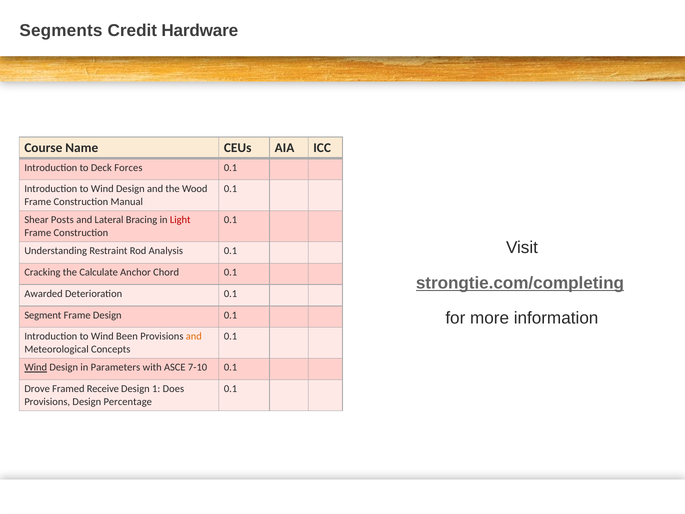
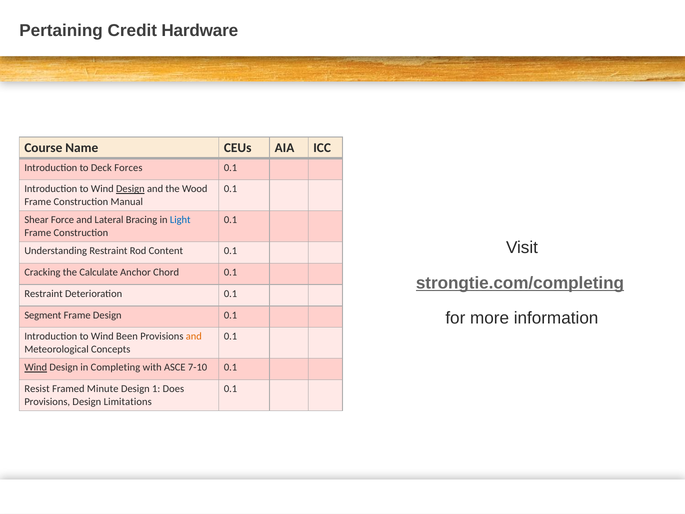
Segments: Segments -> Pertaining (61, 31)
Design underline: none -> present (130, 189)
Posts: Posts -> Force (62, 220)
Light colour: red -> blue (180, 220)
Analysis: Analysis -> Content (166, 251)
Awarded: Awarded -> Restraint (44, 294)
Parameters: Parameters -> Completing (115, 367)
Drove: Drove -> Resist (37, 389)
Receive: Receive -> Minute (103, 389)
Percentage: Percentage -> Limitations (128, 402)
